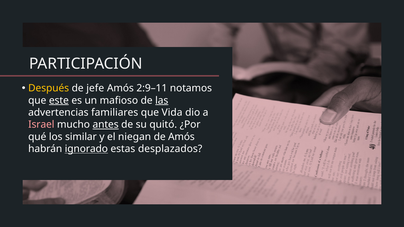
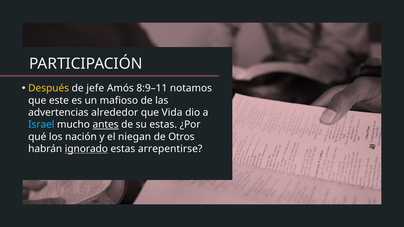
2:9–11: 2:9–11 -> 8:9–11 (152, 88)
este underline: present -> none (59, 101)
las underline: present -> none (162, 101)
familiares: familiares -> alrededor (115, 113)
Israel colour: pink -> light blue (41, 125)
su quitó: quitó -> estas (163, 125)
similar: similar -> nación (81, 137)
de Amós: Amós -> Otros (181, 137)
desplazados: desplazados -> arrepentirse (170, 149)
